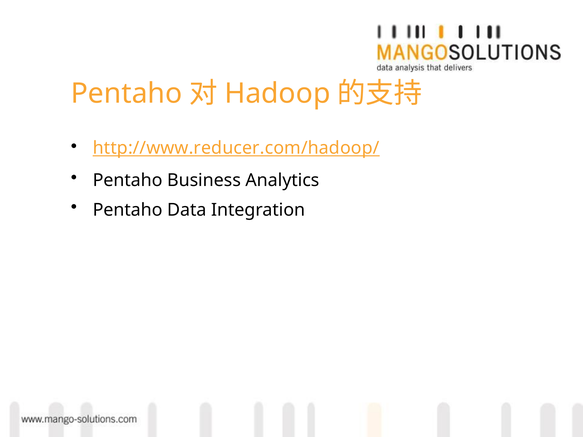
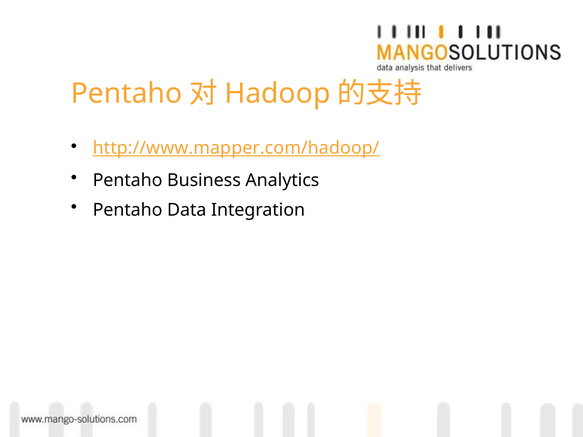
http://www.reducer.com/hadoop/: http://www.reducer.com/hadoop/ -> http://www.mapper.com/hadoop/ (236, 148)
